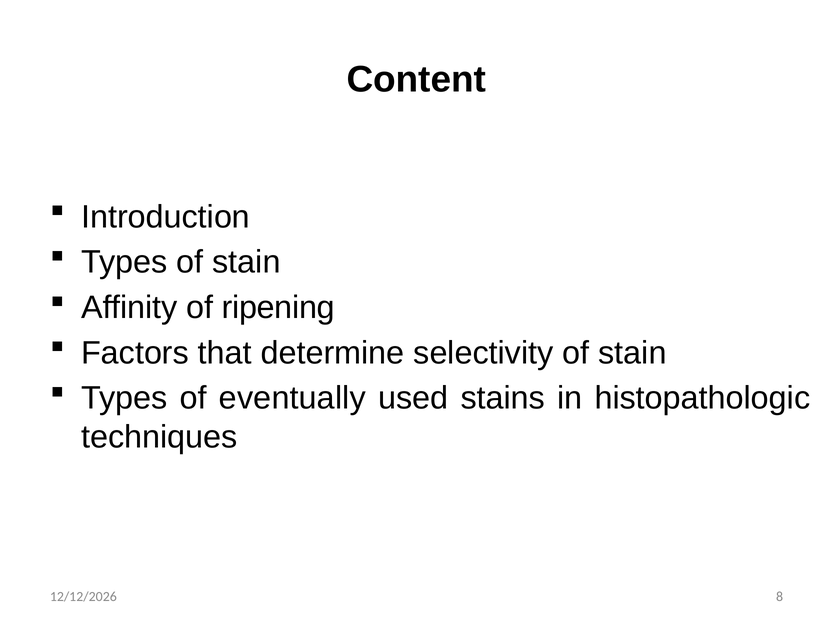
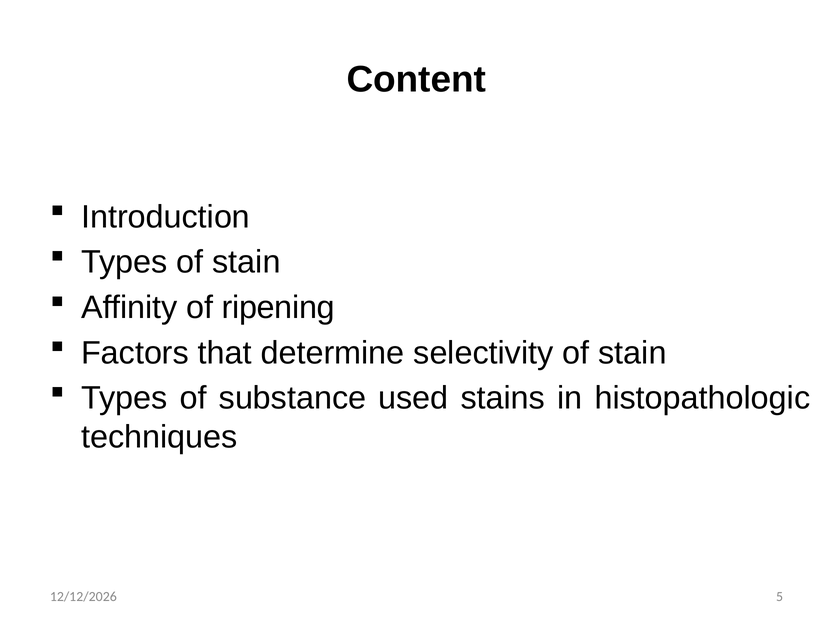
eventually: eventually -> substance (293, 398)
8: 8 -> 5 (780, 596)
